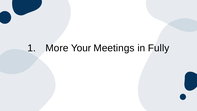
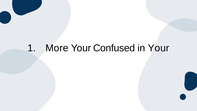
Meetings: Meetings -> Confused (114, 48)
in Fully: Fully -> Your (159, 48)
